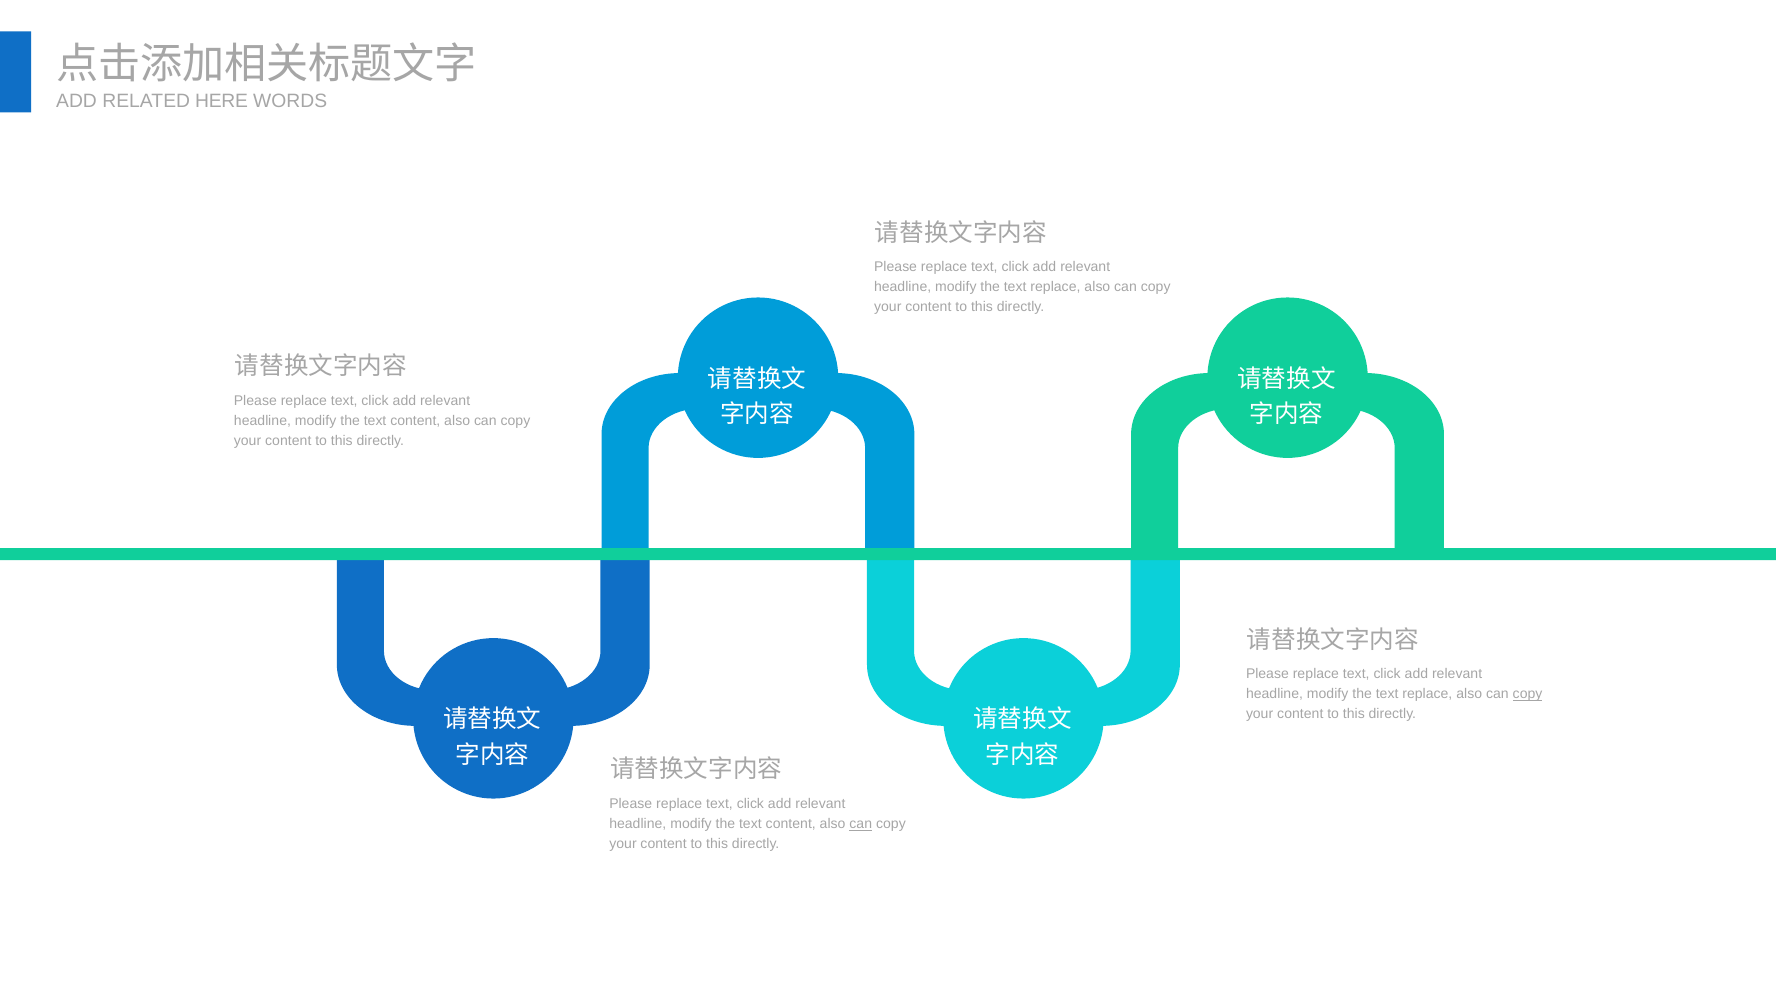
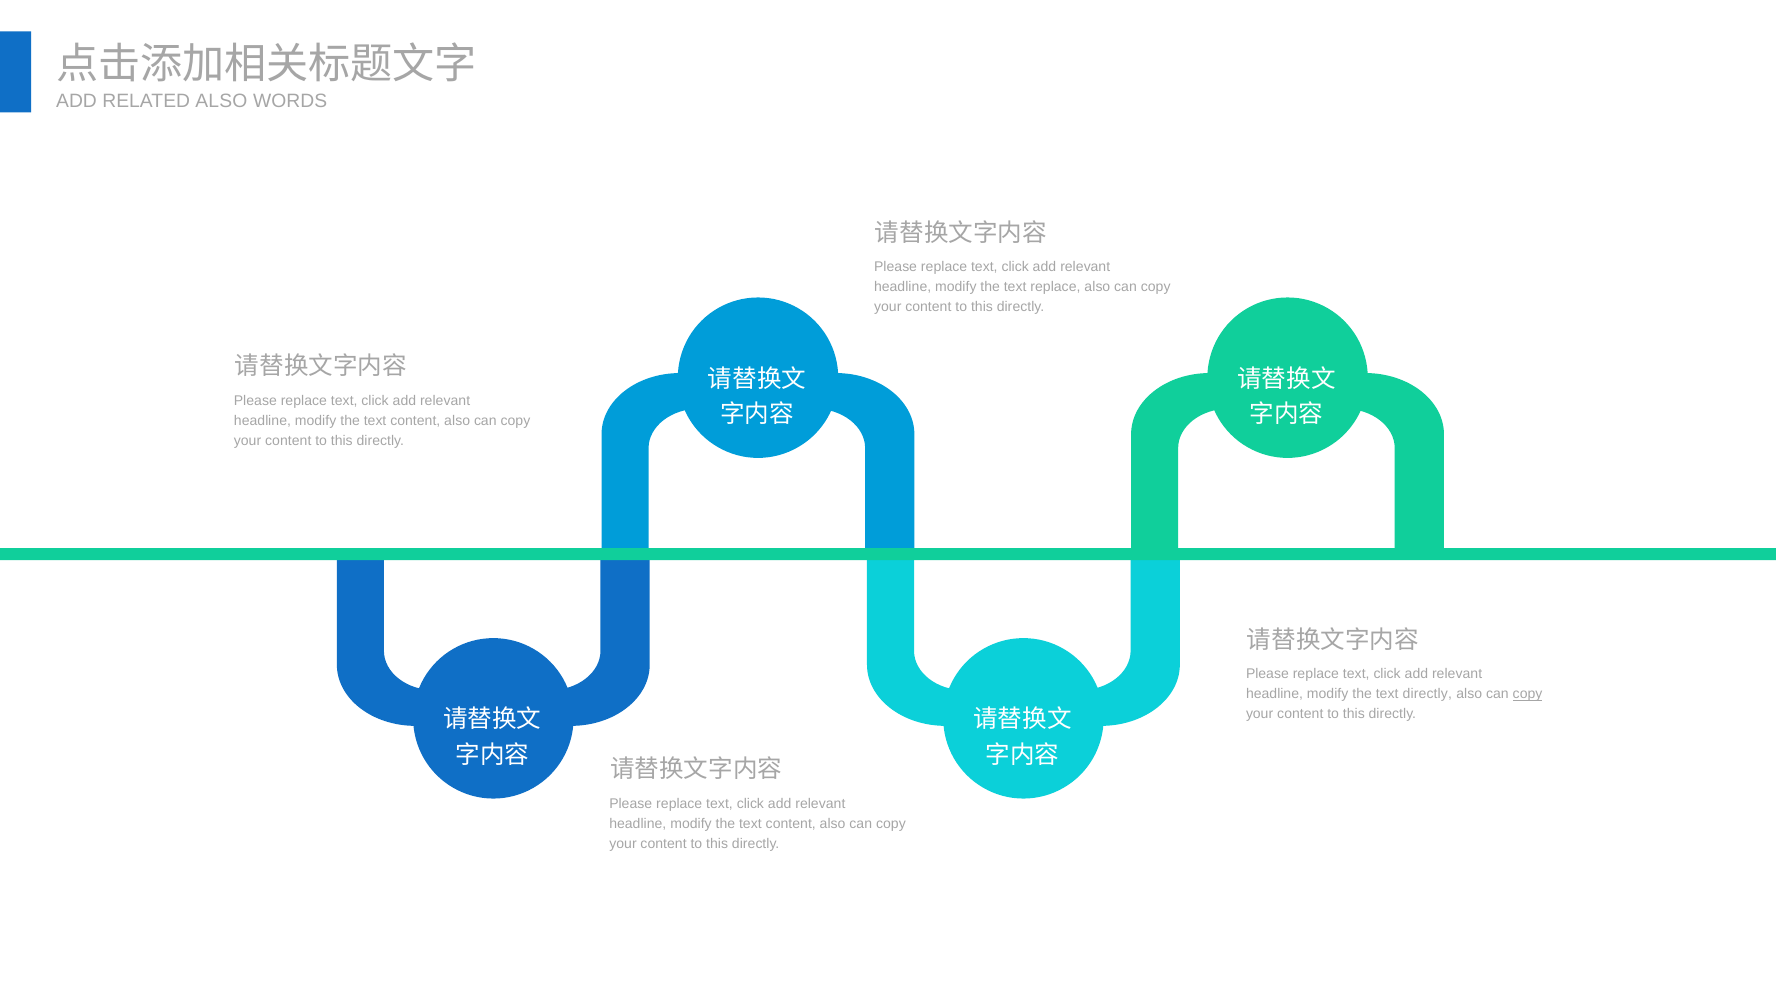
RELATED HERE: HERE -> ALSO (221, 101)
replace: replace -> directly (1427, 694)
can underline: present -> none (861, 824)
